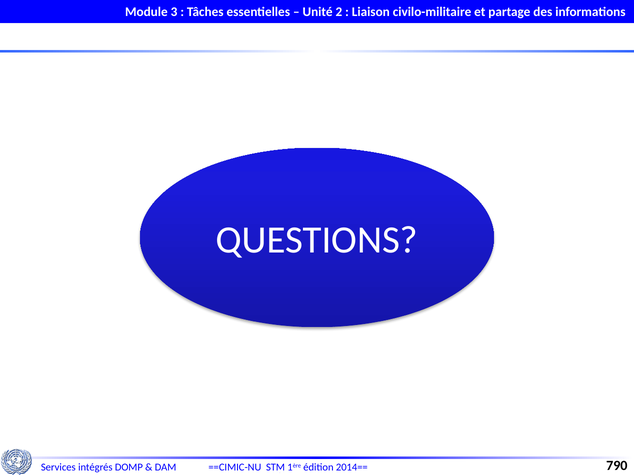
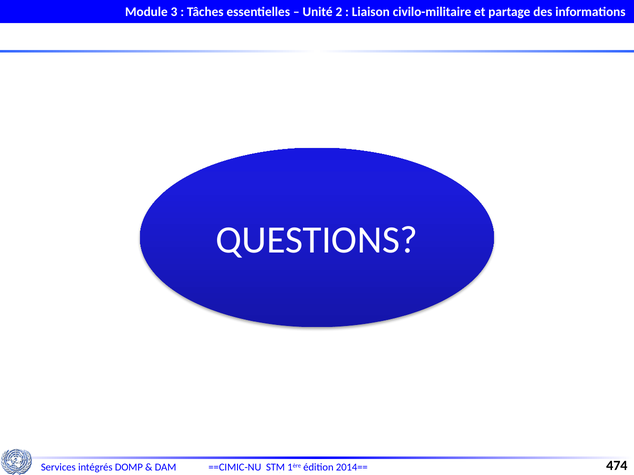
790: 790 -> 474 (617, 466)
